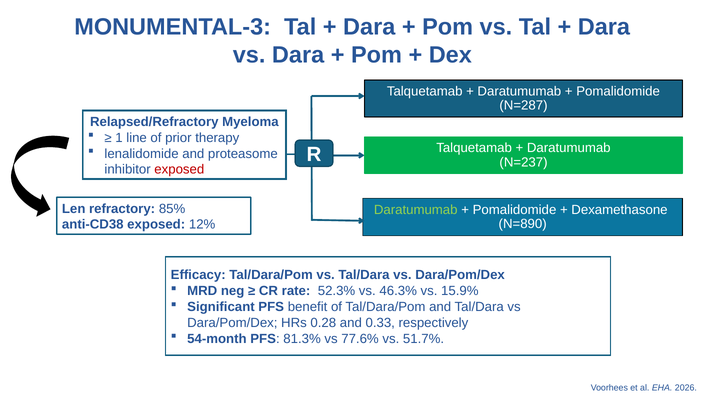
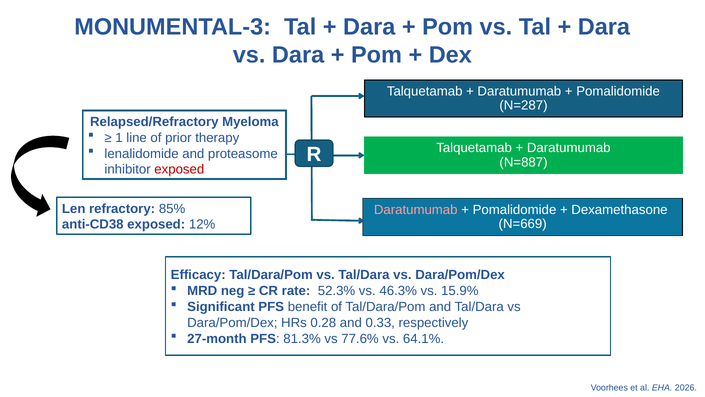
N=237: N=237 -> N=887 (524, 162)
Daratumumab colour: light green -> pink (416, 209)
N=890: N=890 -> N=669 (523, 224)
54-month: 54-month -> 27-month (217, 338)
51.7%: 51.7% -> 64.1% (424, 338)
